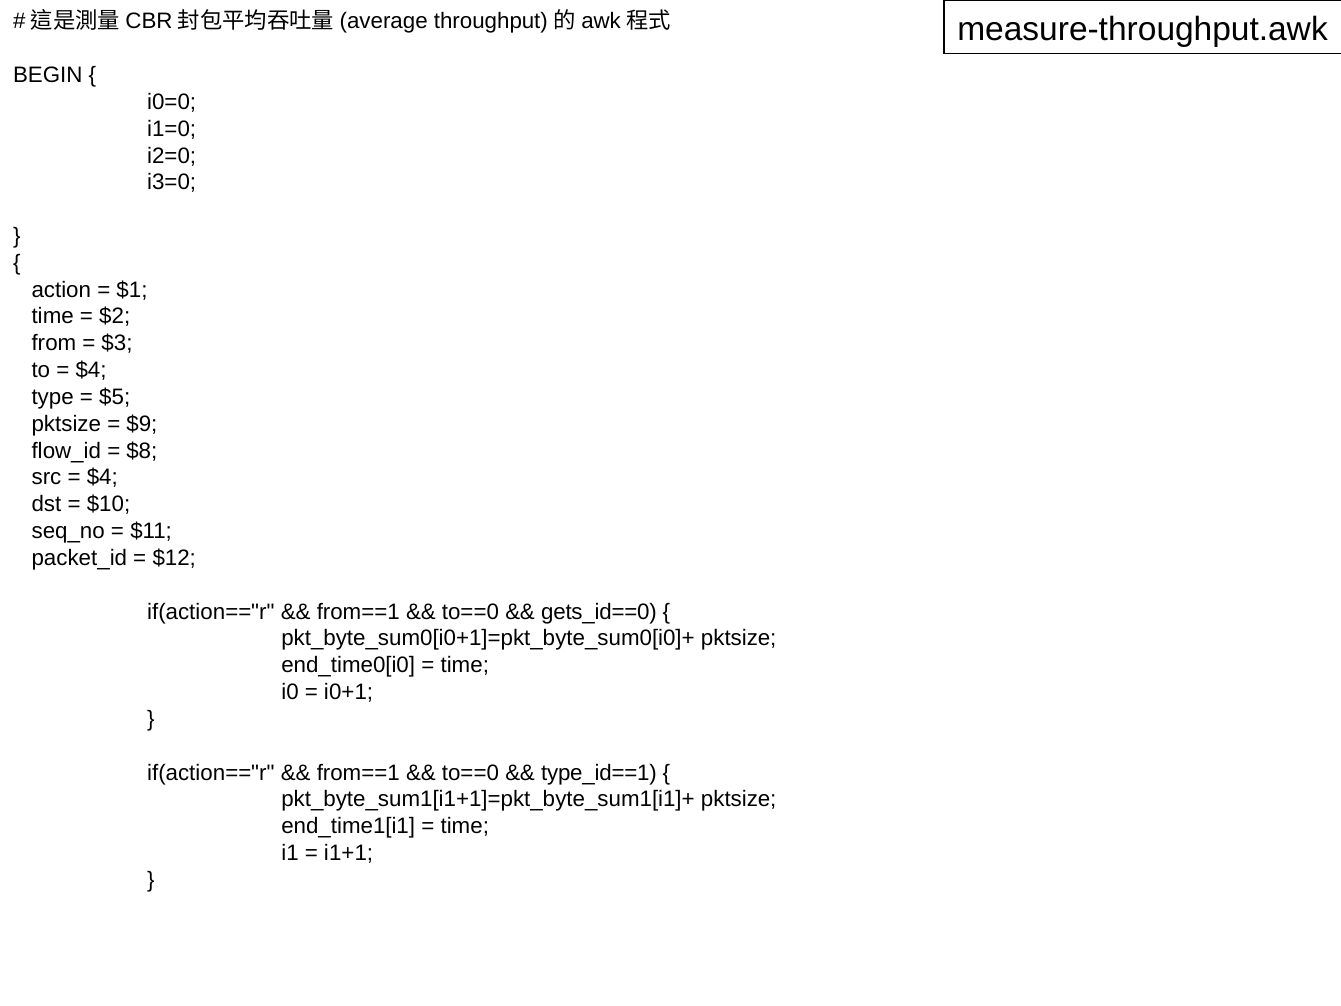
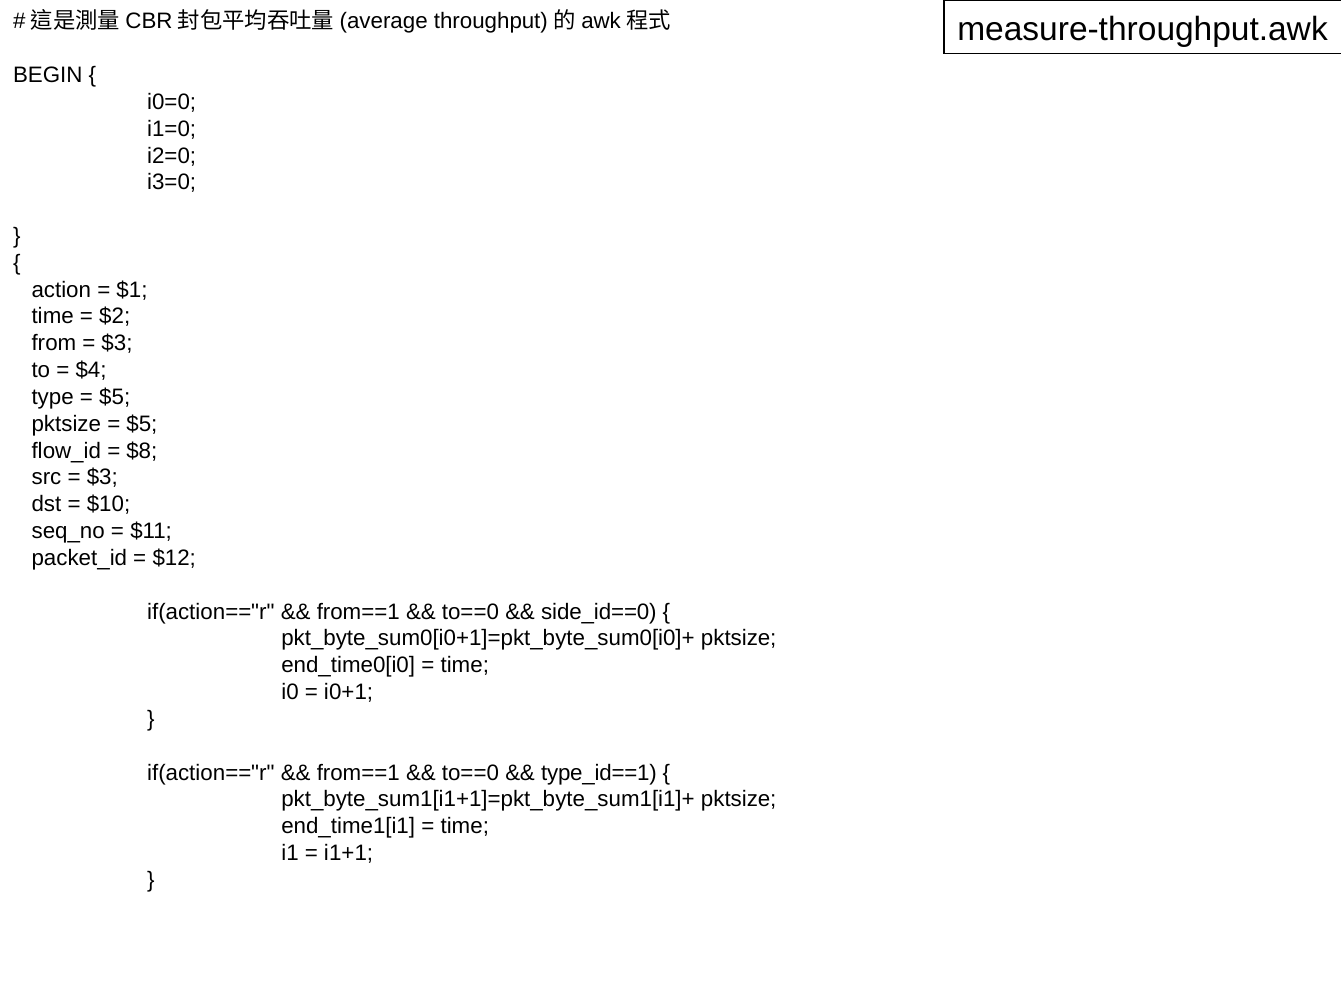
$9: $9 -> $5 (142, 424)
$4: $4 -> $3 (102, 477)
gets_id==0: gets_id==0 -> side_id==0 (599, 612)
